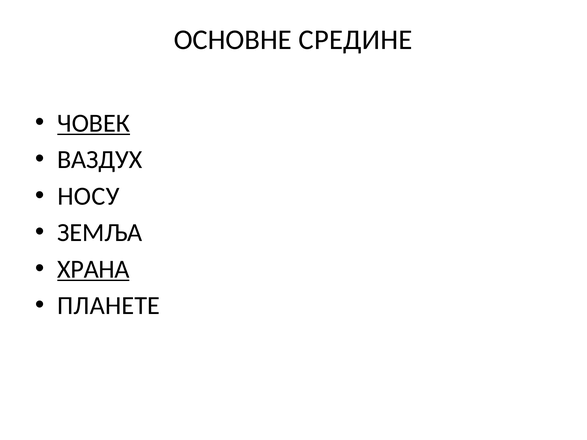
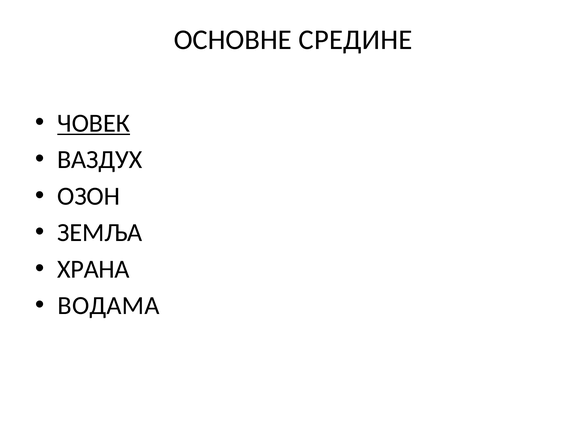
НОСУ: НОСУ -> ОЗОН (89, 196)
ХРАНА underline: present -> none (93, 269)
ПЛАНЕТЕ: ПЛАНЕТЕ -> ВОДАМА (109, 306)
